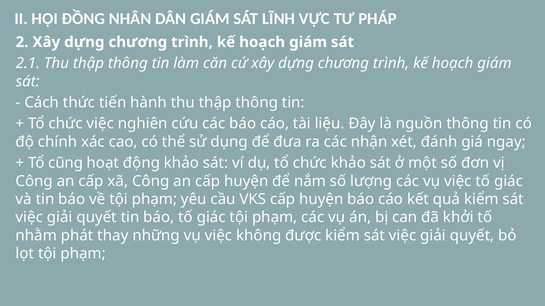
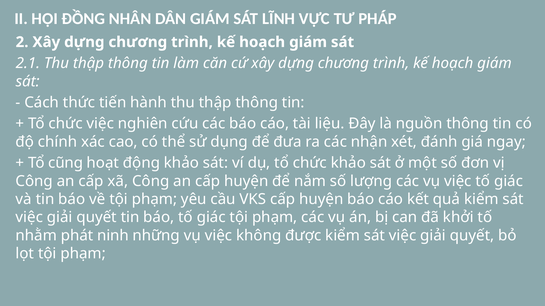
thay: thay -> ninh (113, 236)
